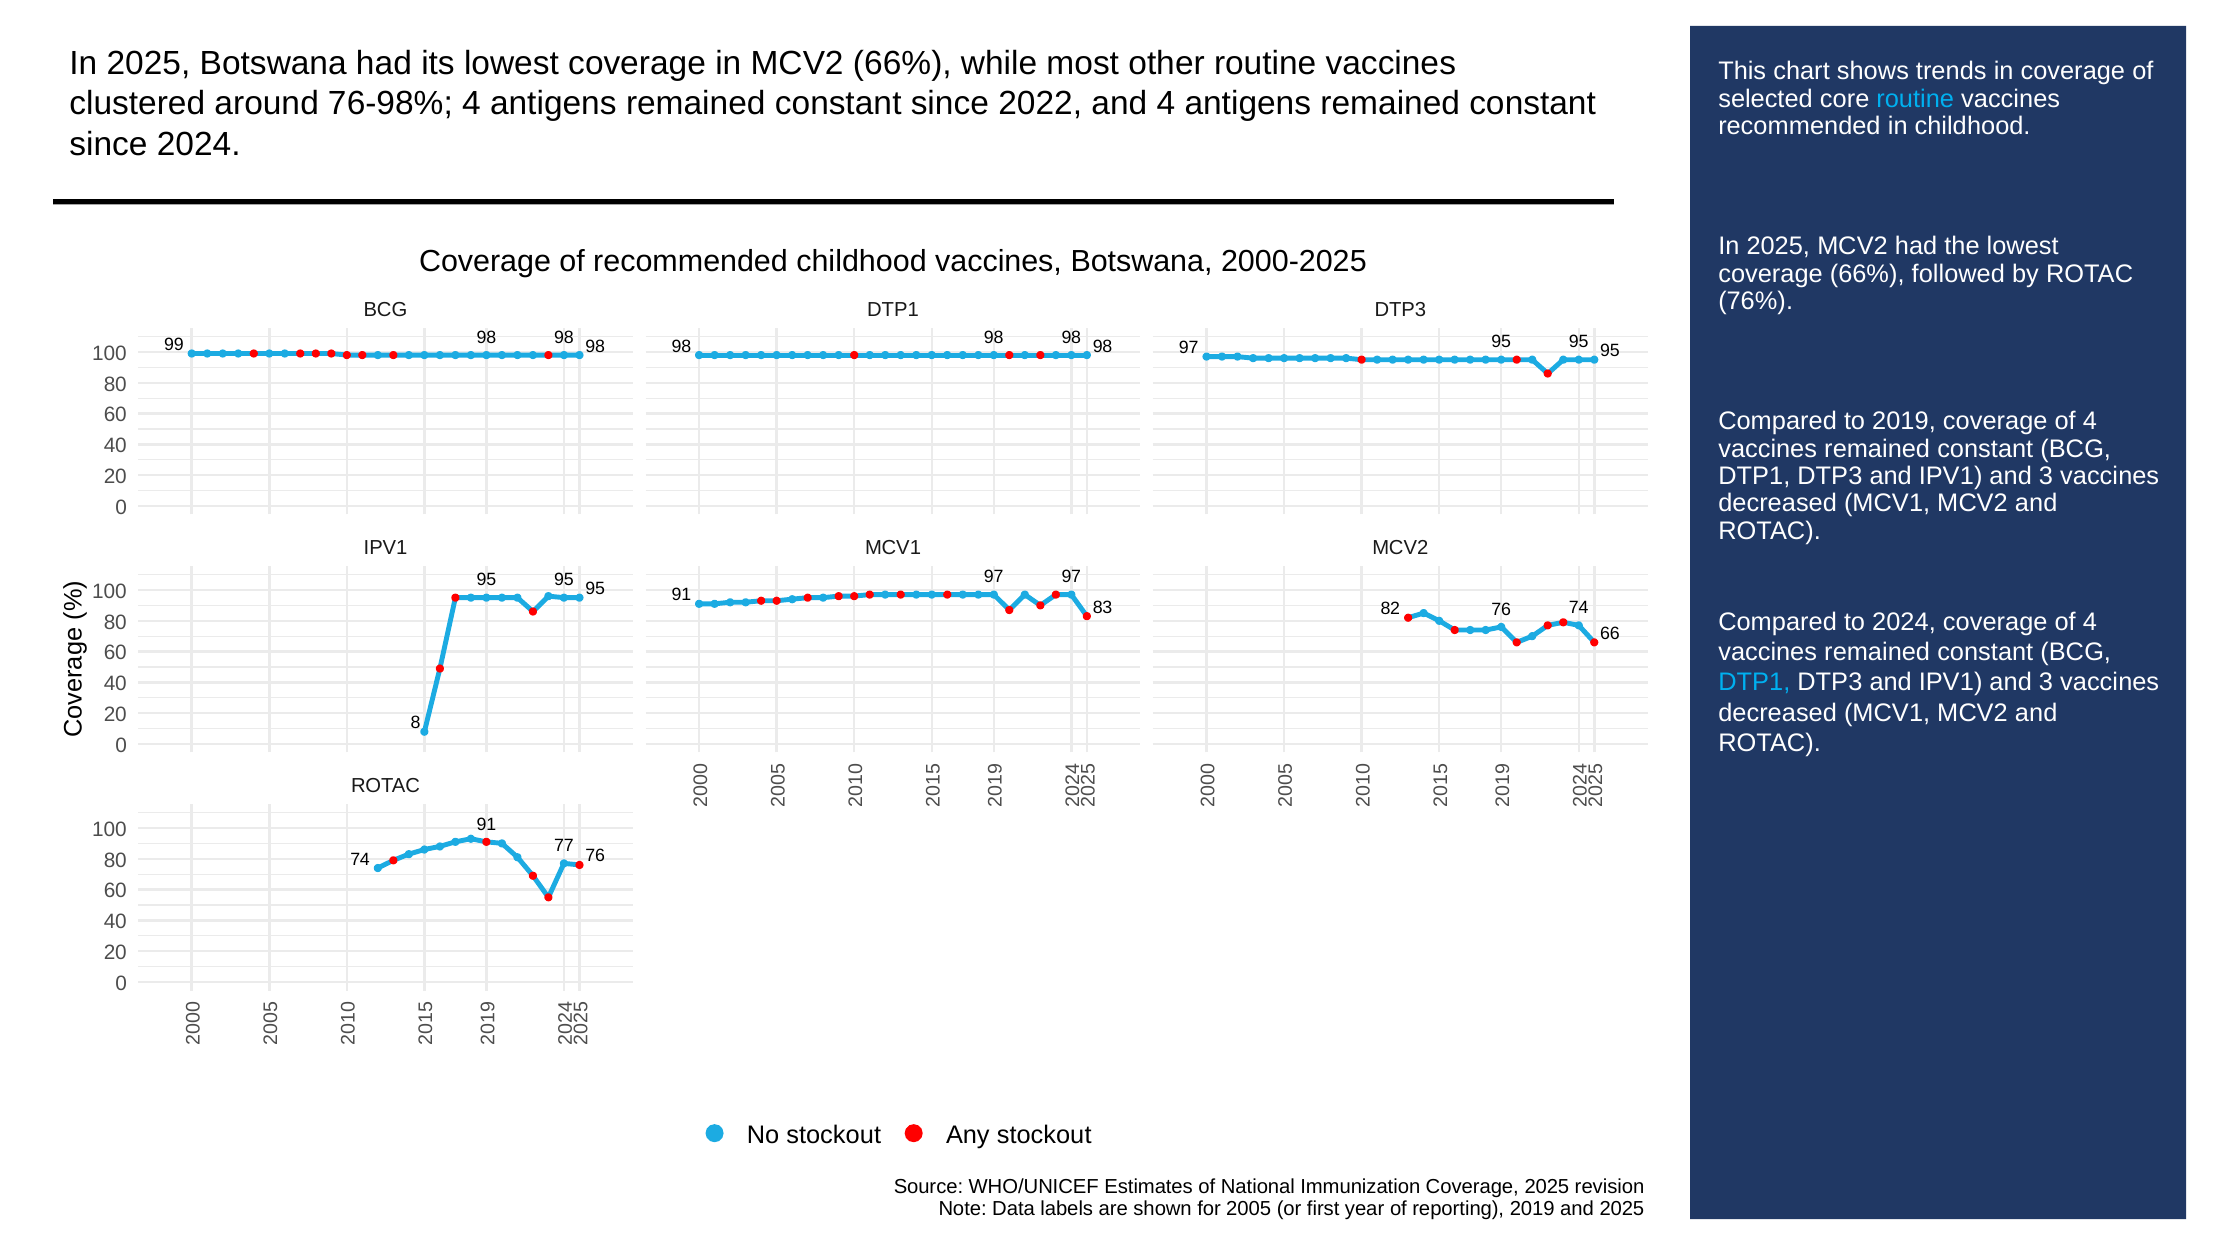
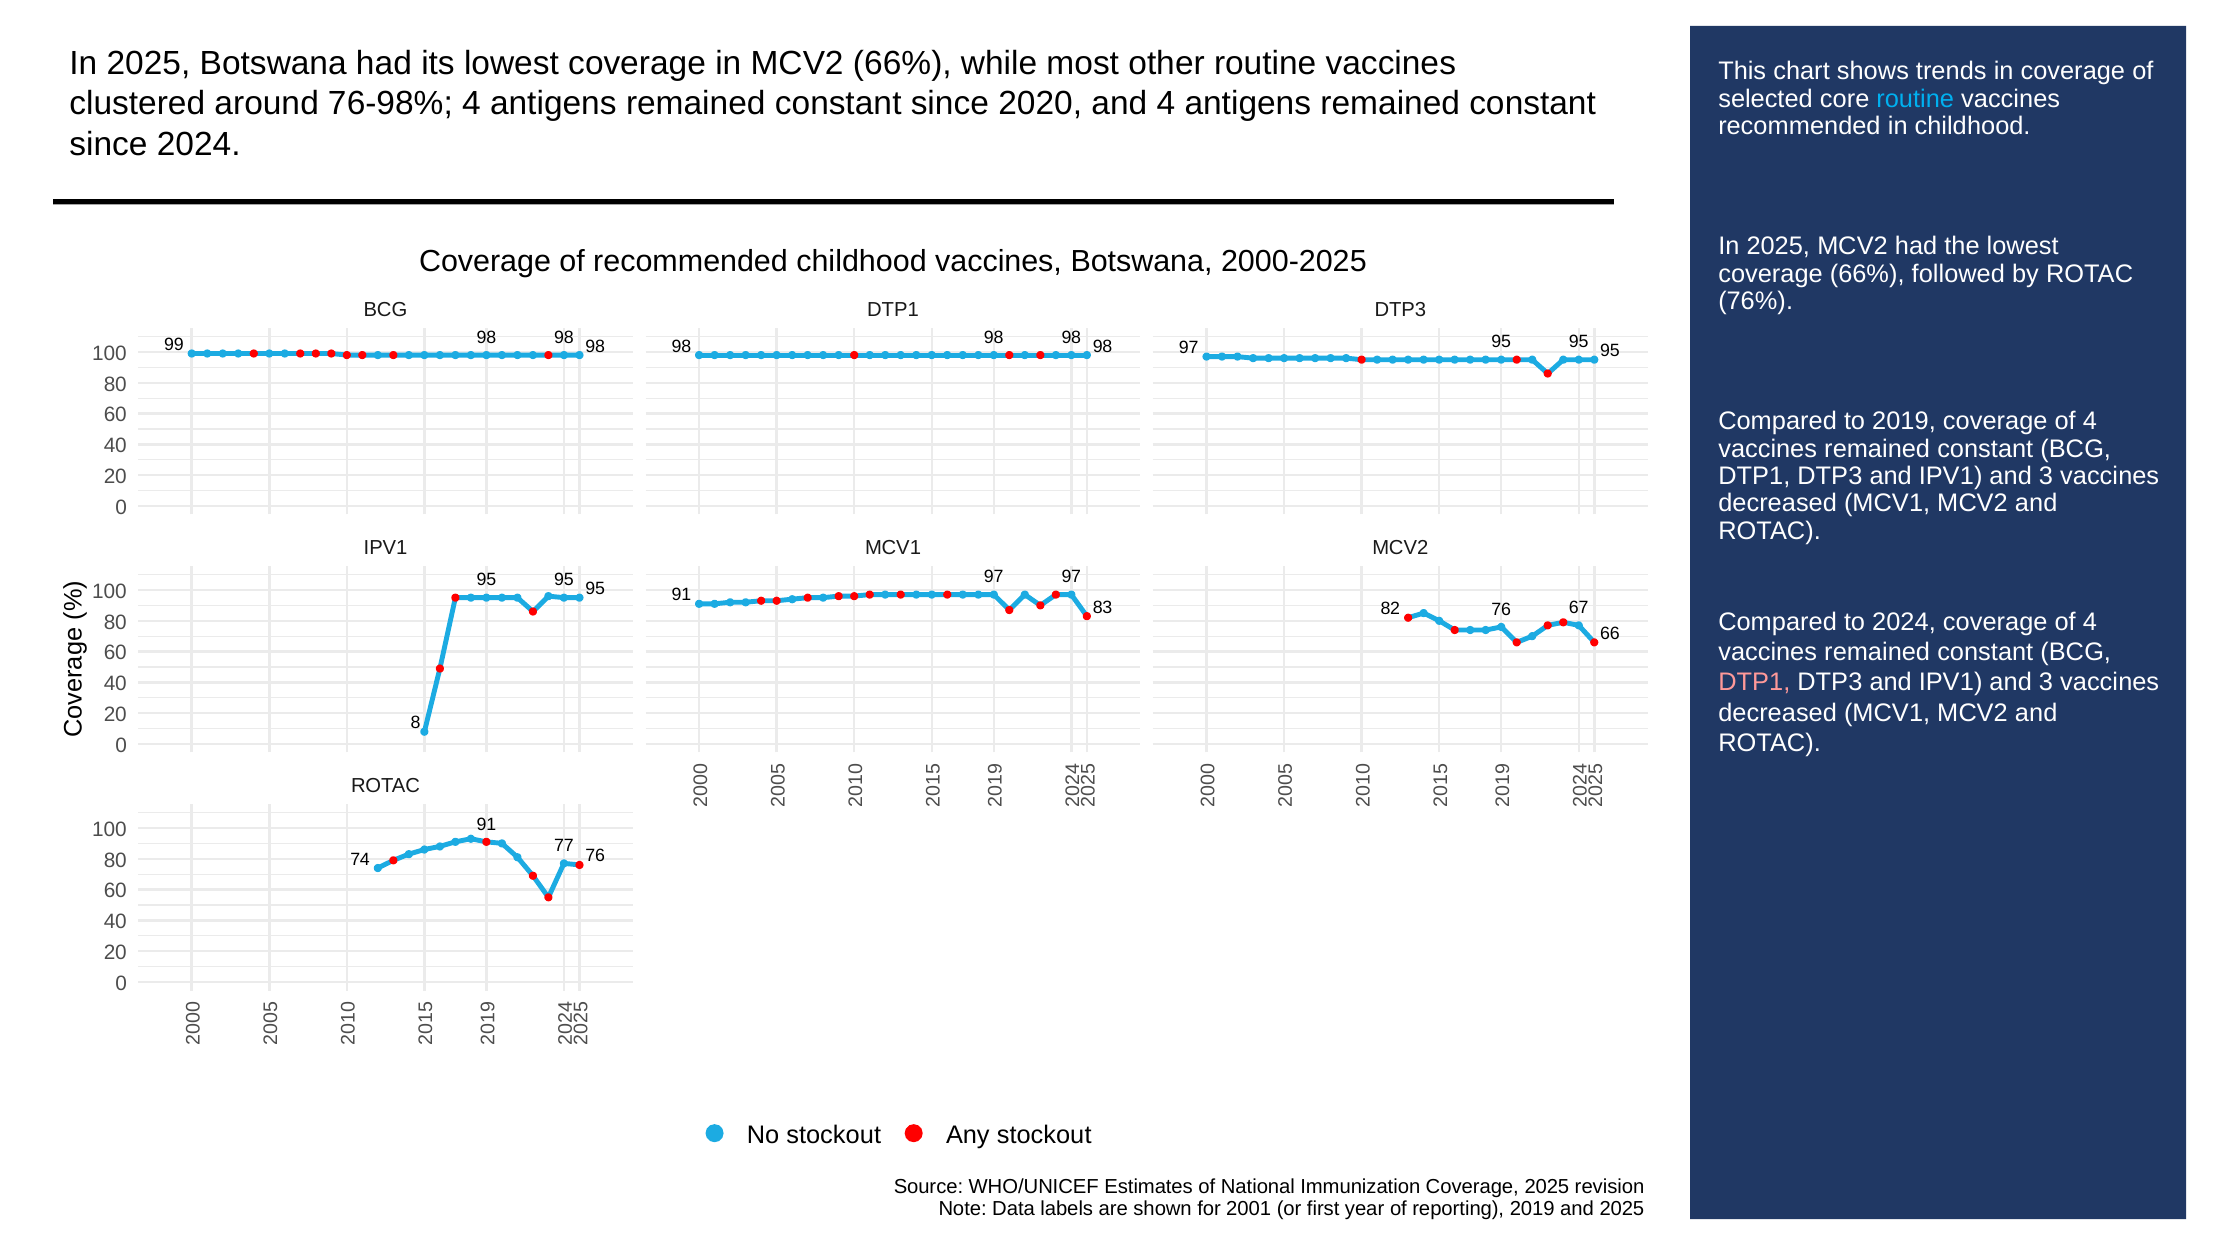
2022: 2022 -> 2020 (1040, 104)
76 74: 74 -> 67 (1579, 608)
DTP1 colour: light blue -> pink (1754, 683)
2005: 2005 -> 2001 (1249, 1209)
